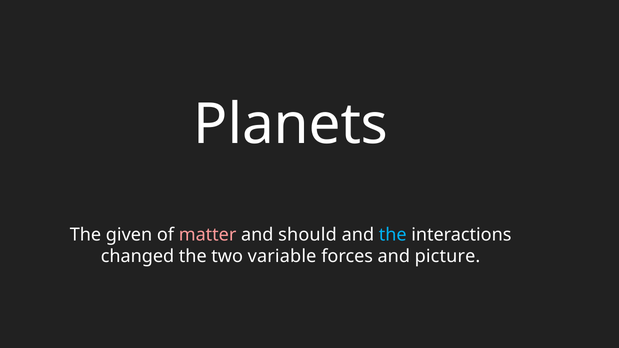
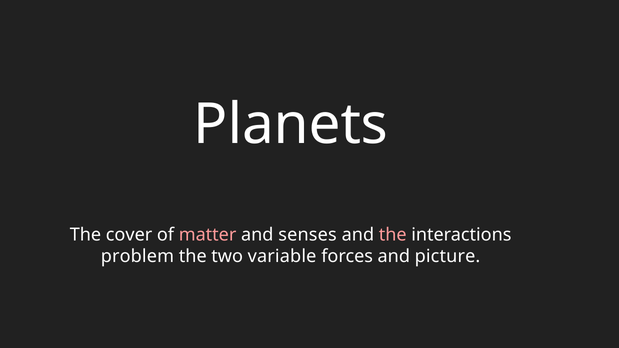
given: given -> cover (129, 235)
should: should -> senses (307, 235)
the colour: light blue -> pink (393, 235)
changed: changed -> problem (137, 257)
